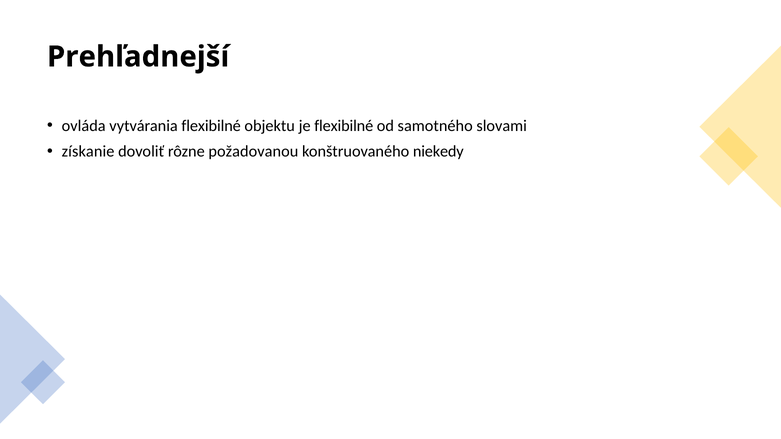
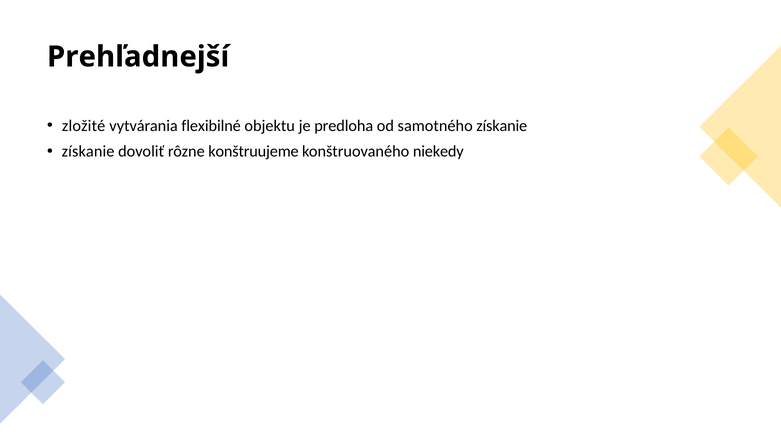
ovláda: ovláda -> zložité (84, 126)
je flexibilné: flexibilné -> predloha (344, 126)
samotného slovami: slovami -> získanie (502, 126)
požadovanou: požadovanou -> konštruujeme (254, 152)
